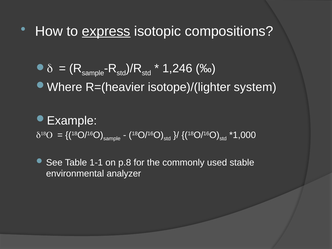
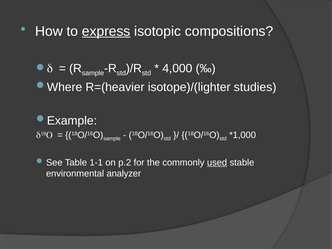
1,246: 1,246 -> 4,000 (177, 68)
system: system -> studies (255, 87)
p.8: p.8 -> p.2 (125, 163)
used underline: none -> present (217, 163)
